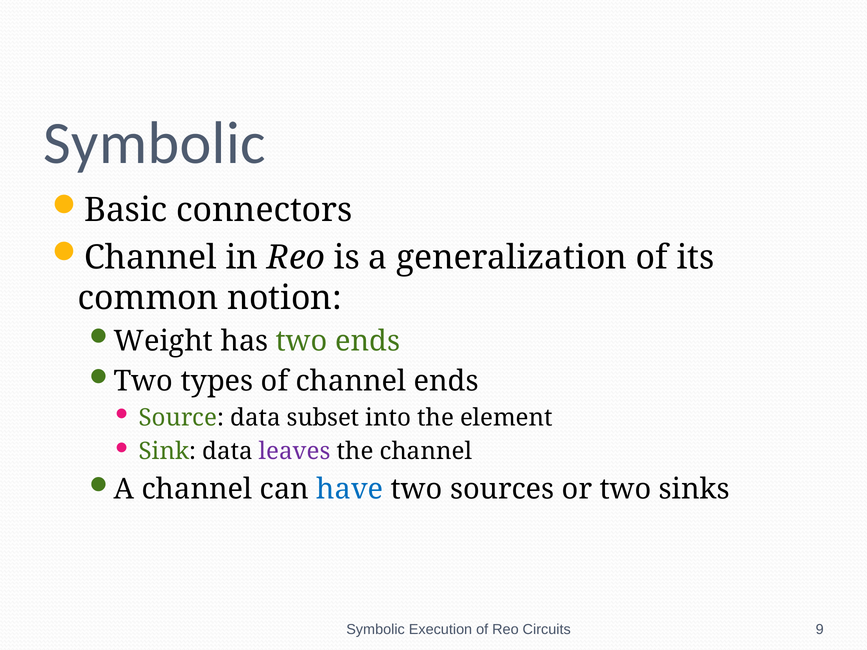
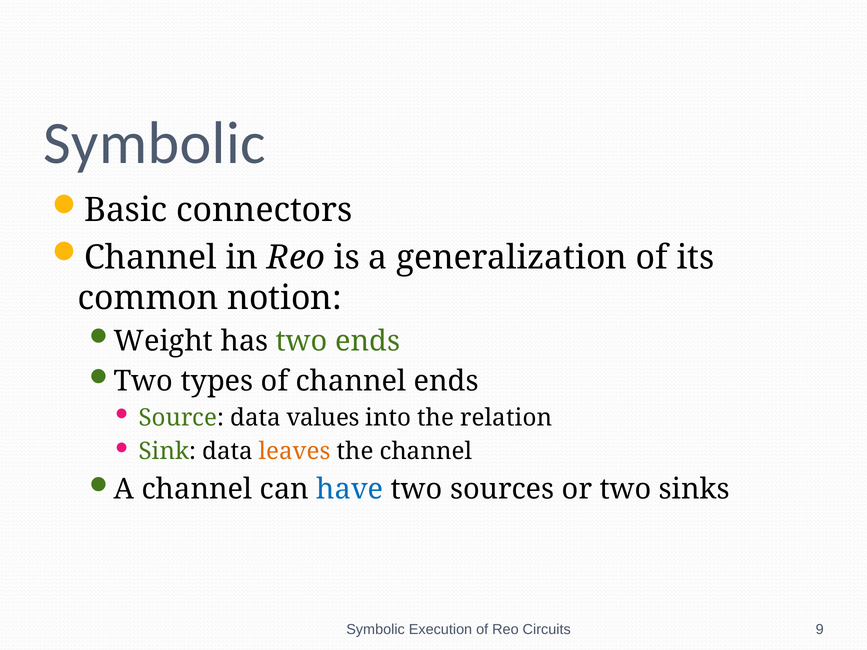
subset: subset -> values (323, 418)
element: element -> relation (506, 418)
leaves colour: purple -> orange (295, 452)
